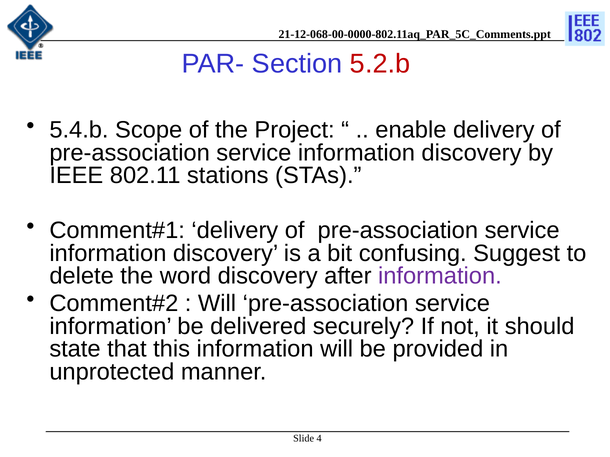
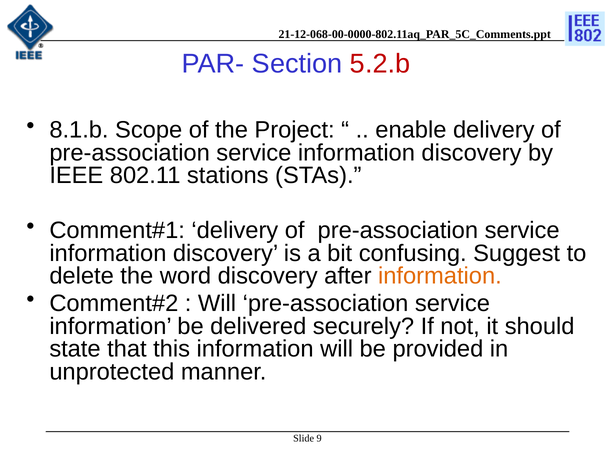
5.4.b: 5.4.b -> 8.1.b (79, 130)
information colour: purple -> orange (440, 276)
4: 4 -> 9 (319, 439)
